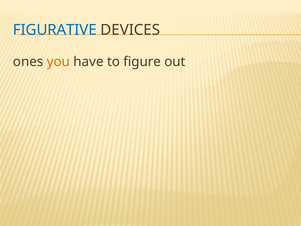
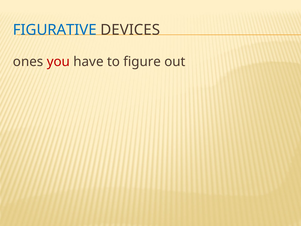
you colour: orange -> red (58, 62)
